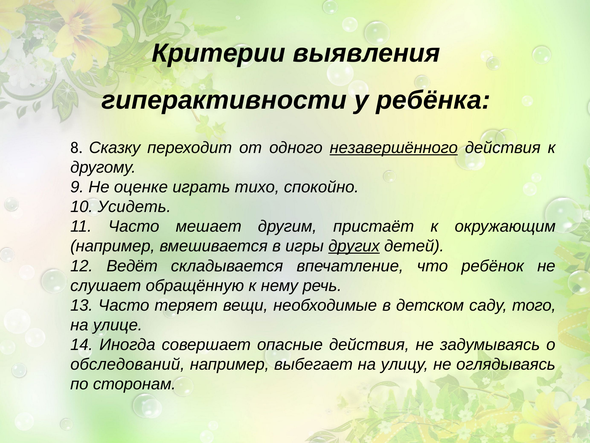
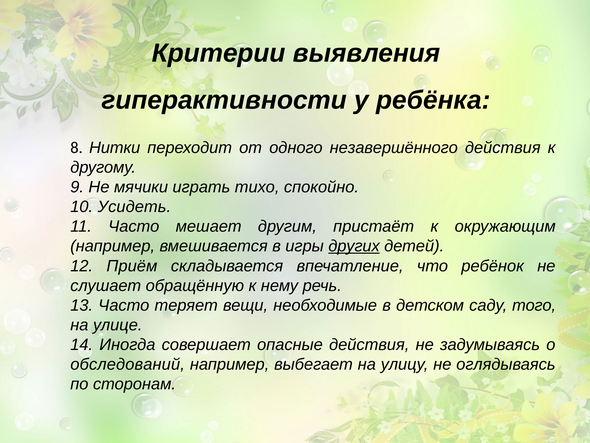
Сказку: Сказку -> Нитки (115, 148)
незавершённого underline: present -> none (394, 148)
оценке: оценке -> мячики (141, 187)
Ведёт: Ведёт -> Приём (132, 266)
